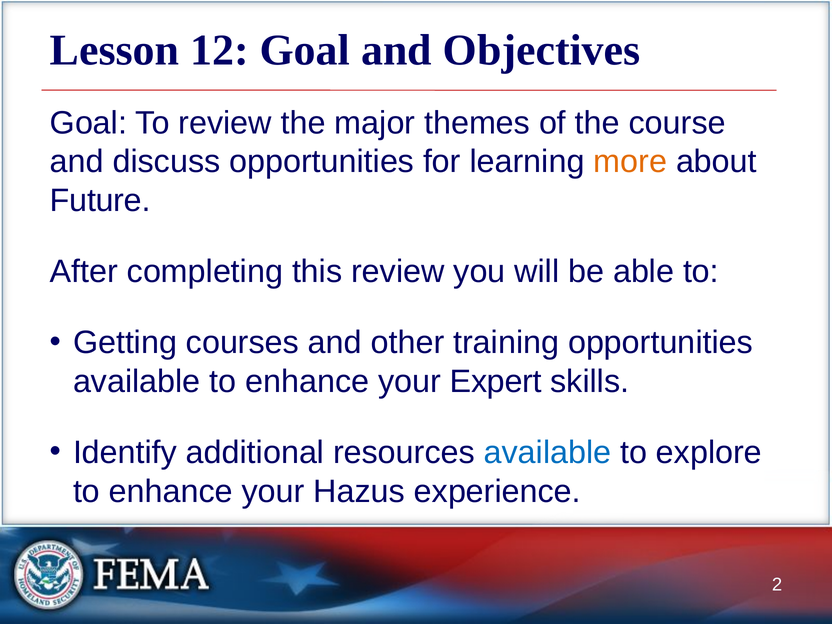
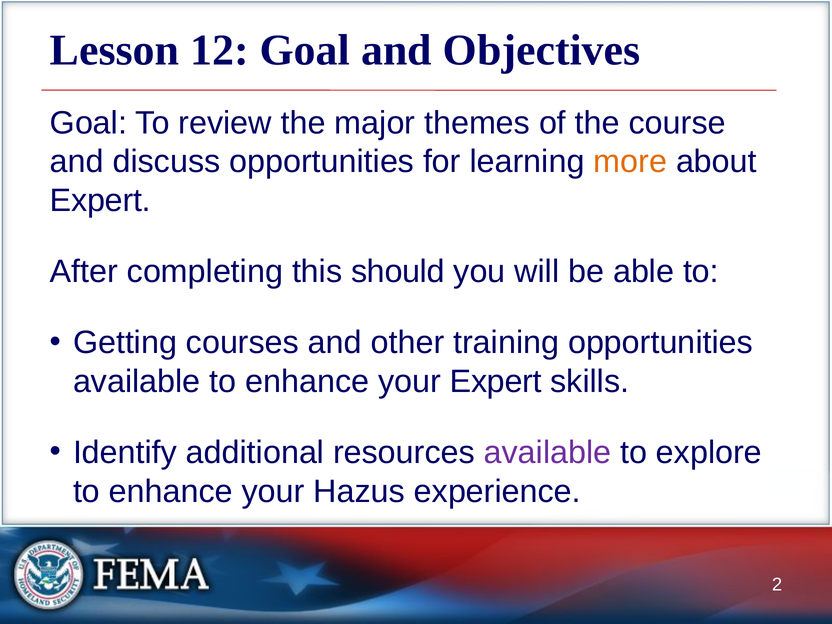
Future: Future -> Expert (100, 200)
this review: review -> should (398, 272)
available colour: blue -> purple (548, 453)
